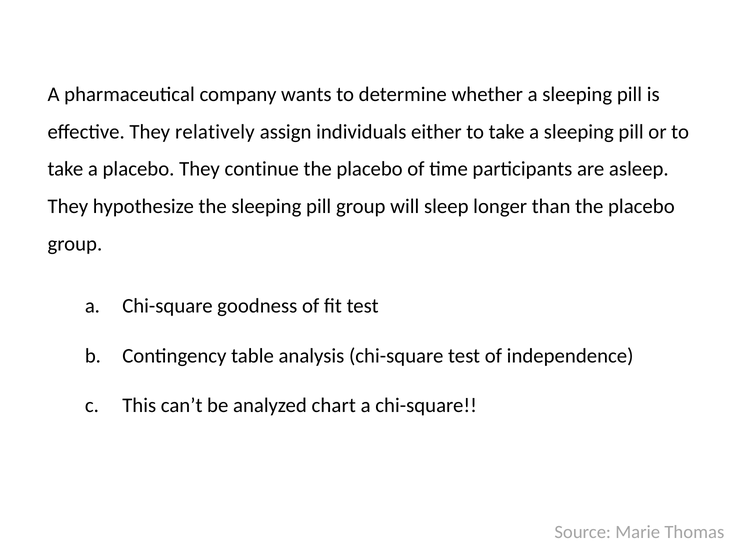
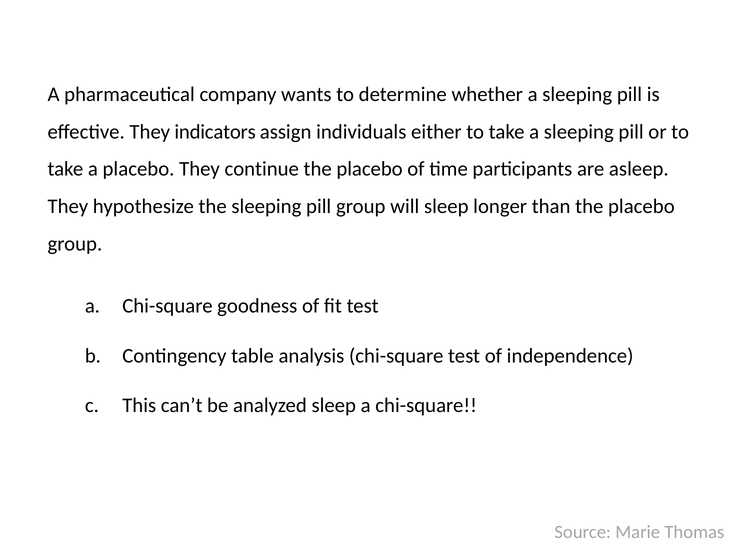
relatively: relatively -> indicators (215, 132)
analyzed chart: chart -> sleep (334, 406)
